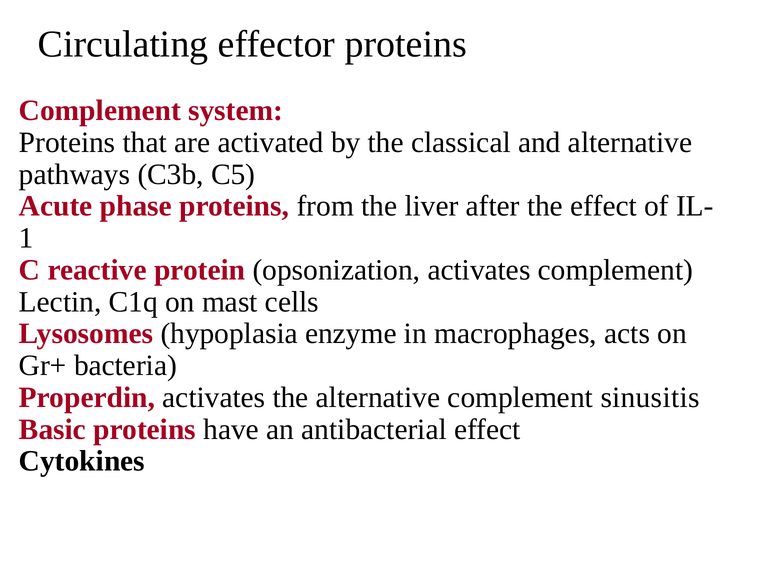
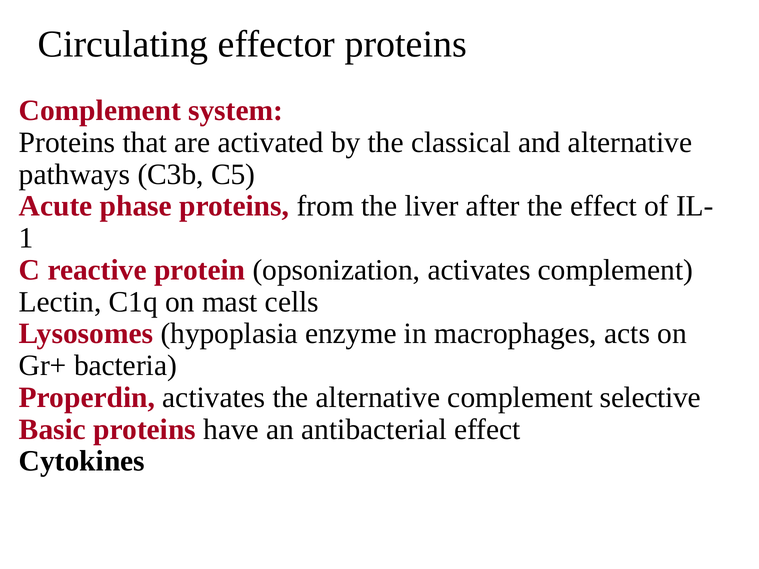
sinusitis: sinusitis -> selective (650, 398)
